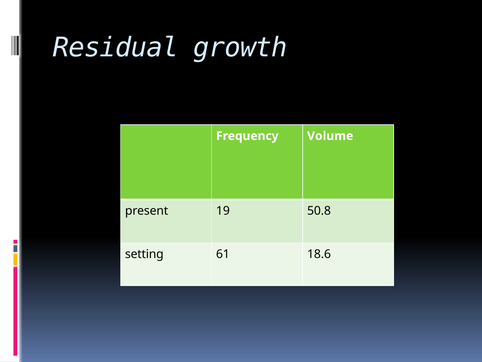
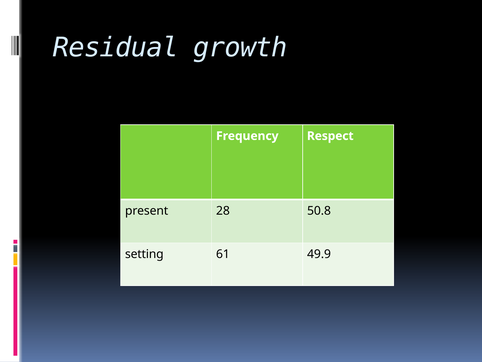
Volume: Volume -> Respect (330, 136)
19: 19 -> 28 (223, 210)
18.6: 18.6 -> 49.9 (319, 254)
